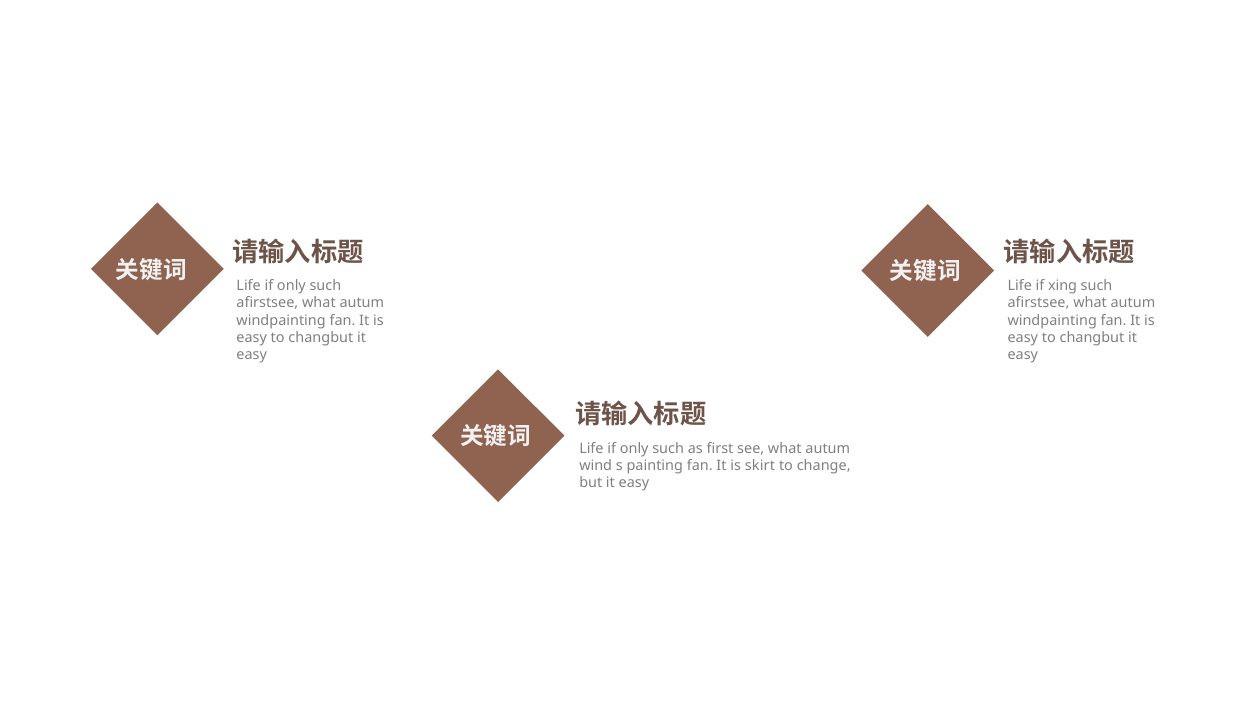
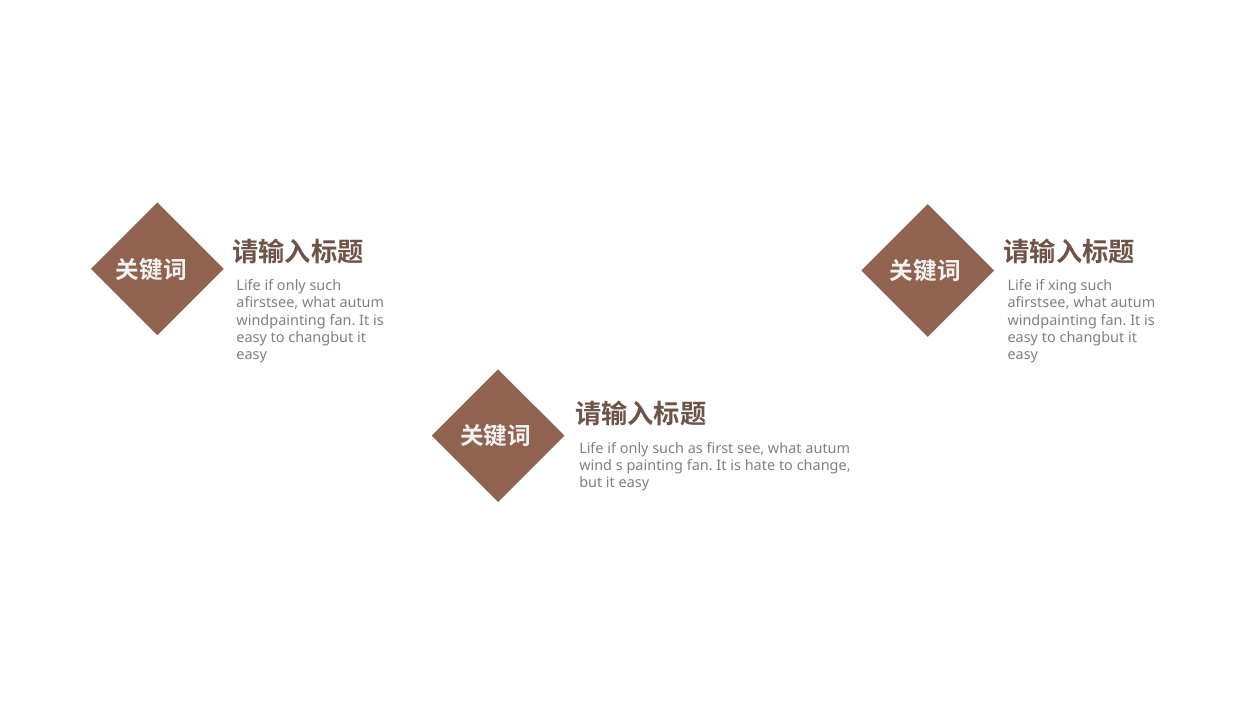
skirt: skirt -> hate (760, 466)
